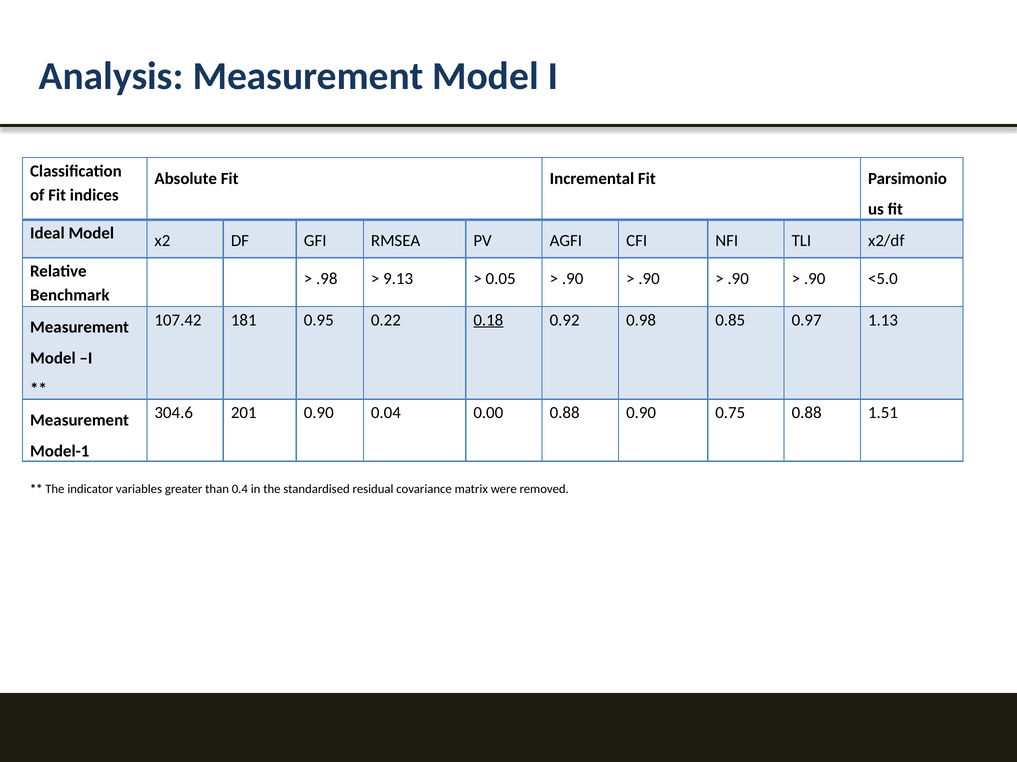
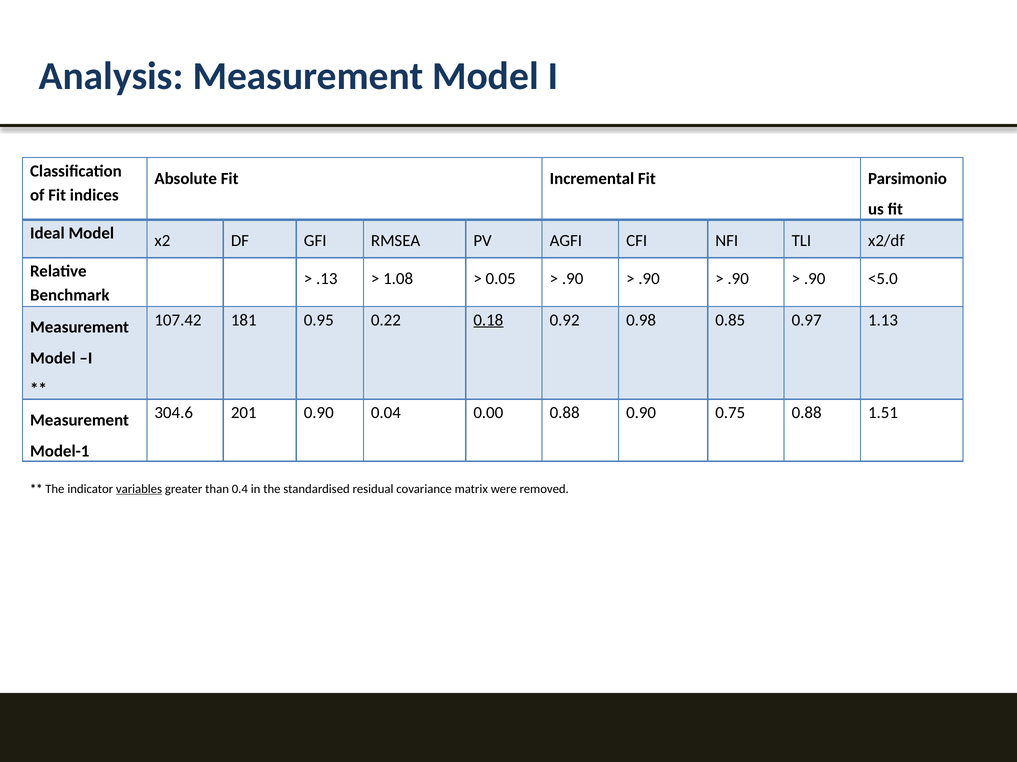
.98: .98 -> .13 (327, 279)
9.13: 9.13 -> 1.08 (398, 279)
variables underline: none -> present (139, 489)
